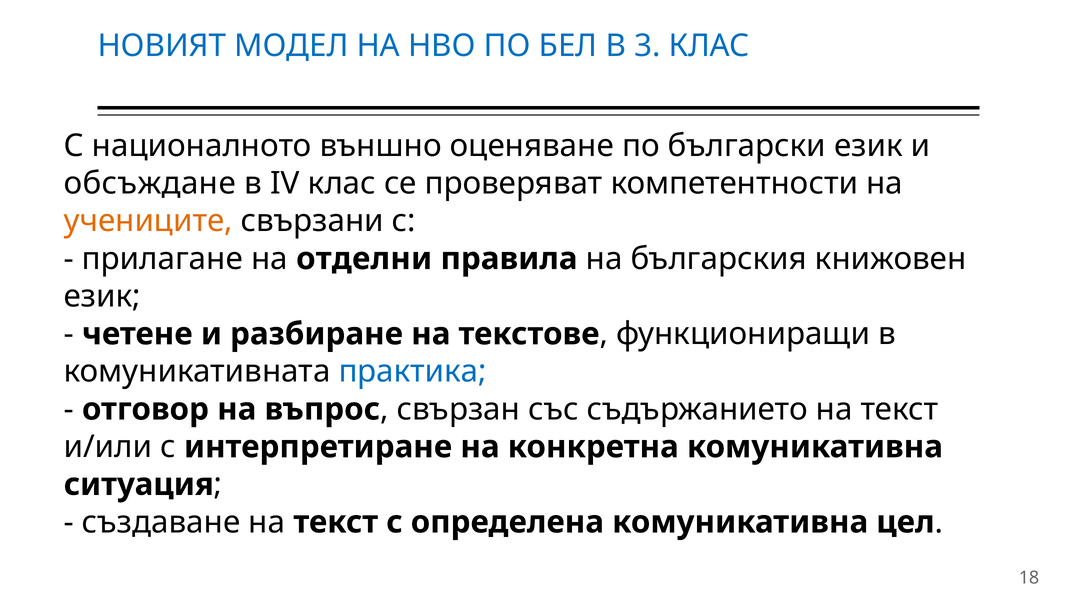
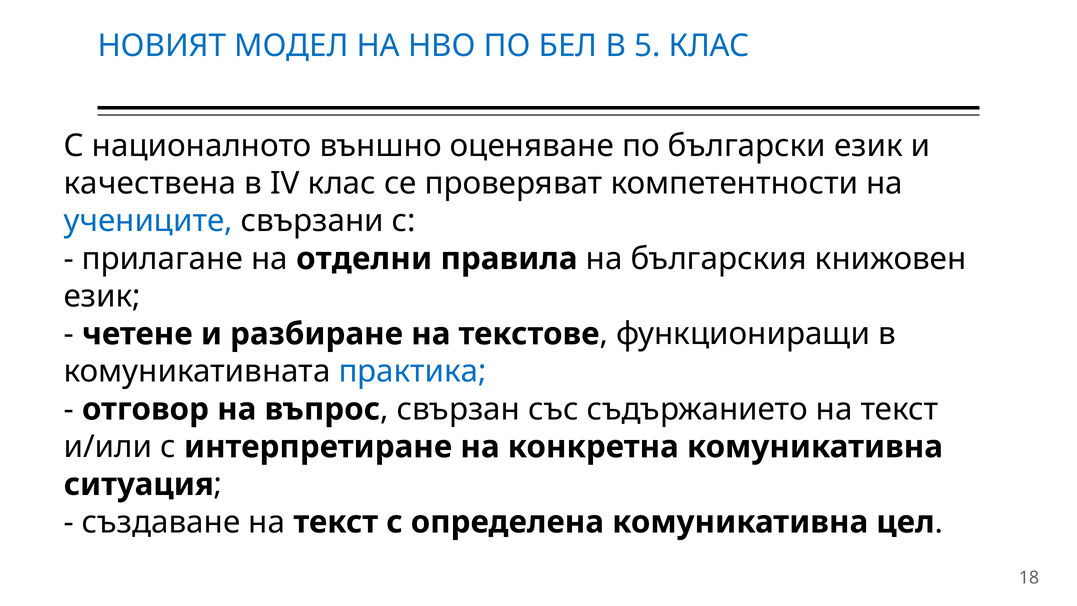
3: 3 -> 5 (647, 46)
обсъждане: обсъждане -> качествена (150, 183)
учениците colour: orange -> blue (148, 221)
